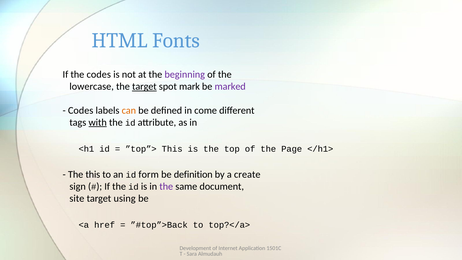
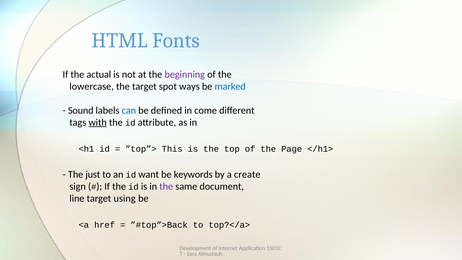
the codes: codes -> actual (99, 75)
target underline: present -> none (144, 87)
mark: mark -> ways (189, 87)
marked colour: purple -> blue (230, 87)
Codes: Codes -> Sound (81, 110)
can colour: orange -> blue (129, 110)
The this: this -> just (93, 175)
form: form -> want (149, 175)
definition: definition -> keywords (193, 175)
site: site -> line (77, 198)
